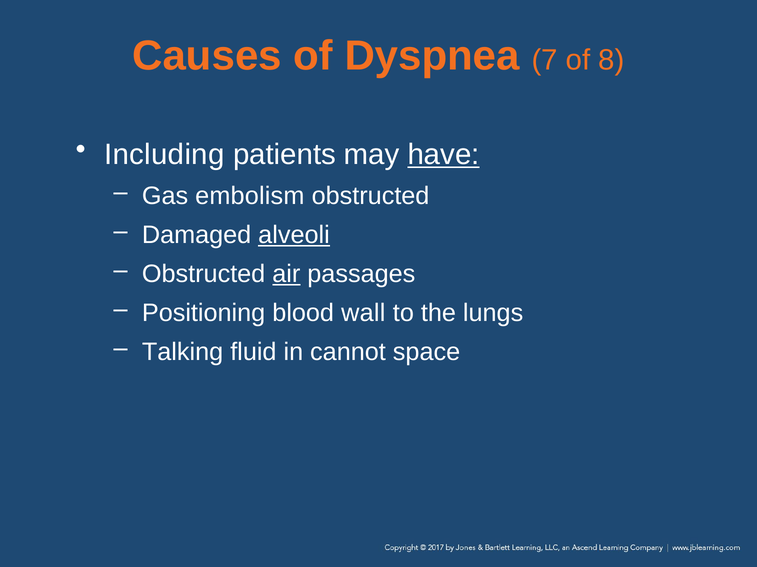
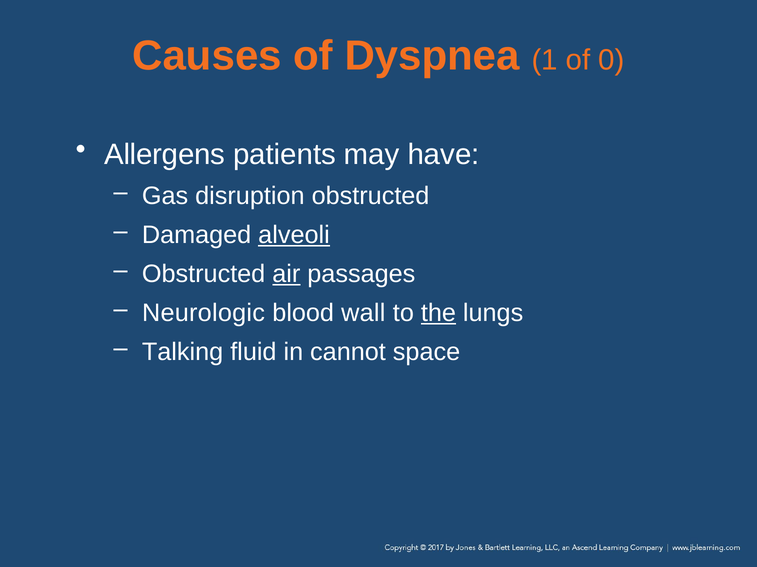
7: 7 -> 1 (545, 60)
8: 8 -> 0 (611, 60)
Including: Including -> Allergens (165, 155)
have underline: present -> none (444, 155)
embolism: embolism -> disruption (250, 196)
Positioning: Positioning -> Neurologic (203, 313)
the underline: none -> present (438, 313)
